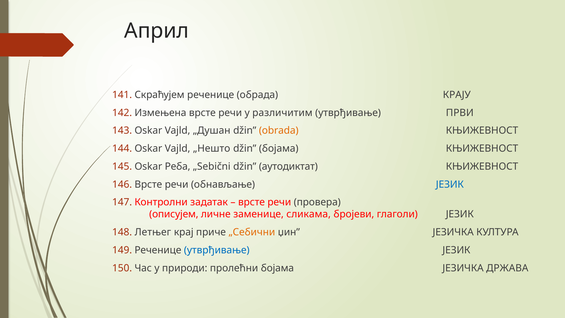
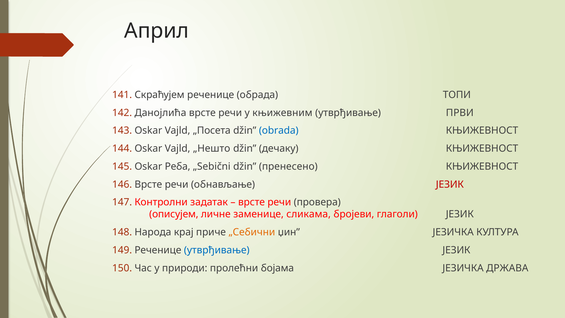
КРАЈУ: КРАЈУ -> ТОПИ (457, 95)
Измењена: Измењена -> Данојлића (160, 113)
различитим: различитим -> књижевним (282, 113)
„Душан: „Душан -> „Посета (212, 131)
obrada colour: orange -> blue (279, 131)
džin бојама: бојама -> дечаку (279, 148)
аутодиктат: аутодиктат -> пренесено (288, 166)
ЈЕЗИК colour: blue -> red (450, 184)
Летњег: Летњег -> Народа (153, 232)
